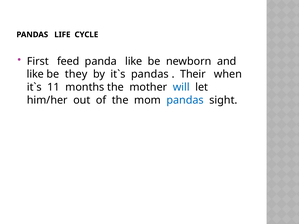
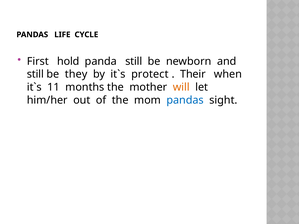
feed: feed -> hold (68, 61)
panda like: like -> still (134, 61)
like: like -> still (35, 74)
pandas: pandas -> protect (150, 74)
will colour: blue -> orange (181, 87)
